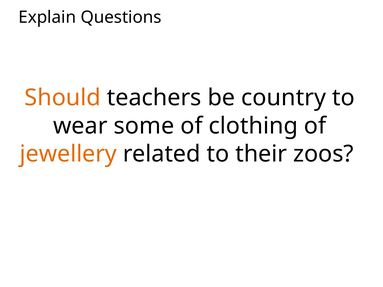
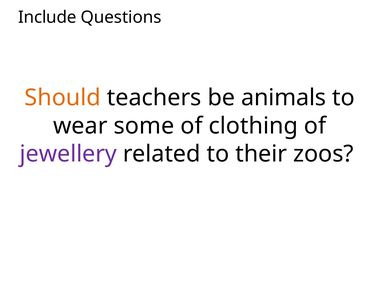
Explain: Explain -> Include (47, 17)
country: country -> animals (284, 98)
jewellery colour: orange -> purple (68, 154)
